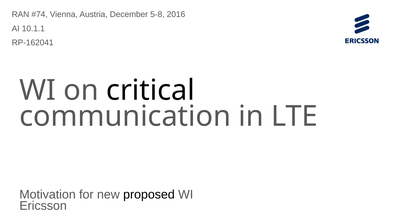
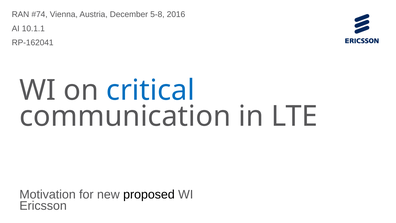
critical colour: black -> blue (150, 90)
